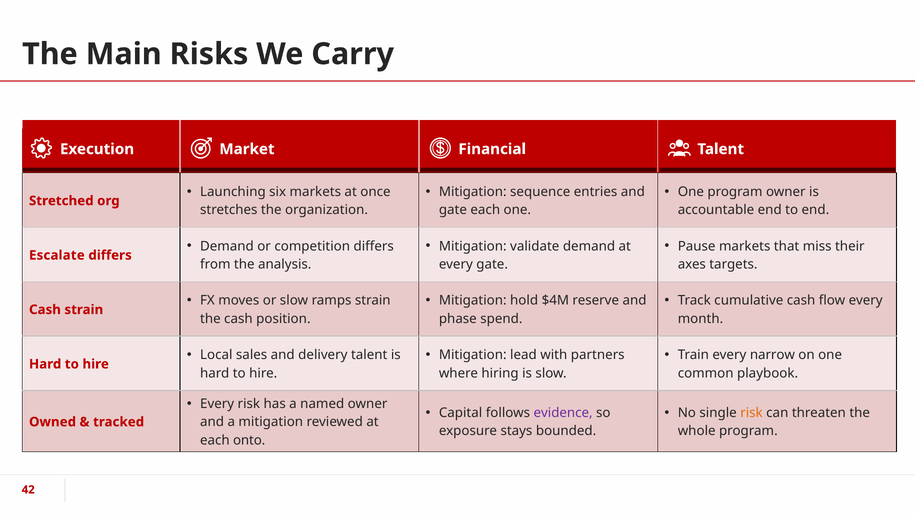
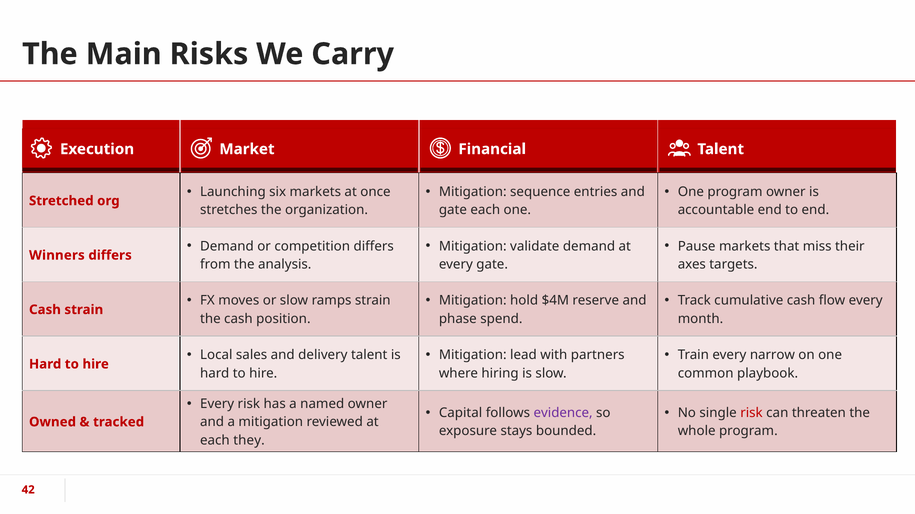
Escalate: Escalate -> Winners (57, 256)
risk colour: orange -> red (751, 413)
onto: onto -> they (249, 441)
